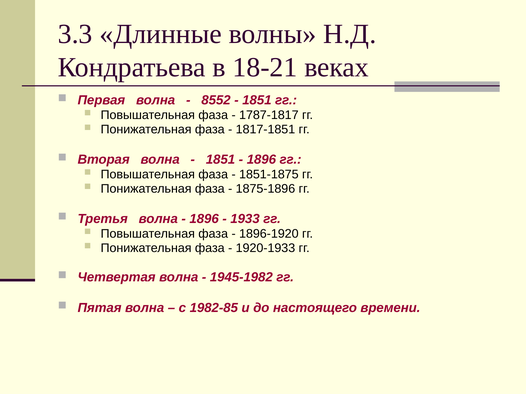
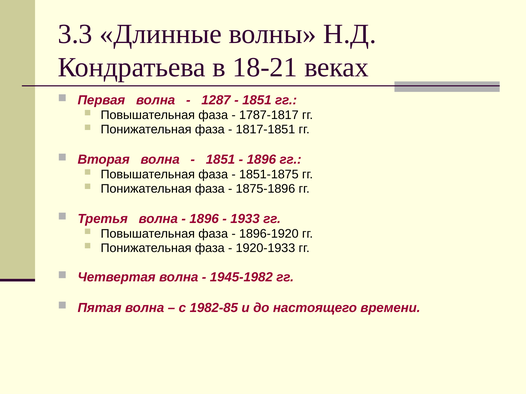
8552: 8552 -> 1287 (216, 100)
